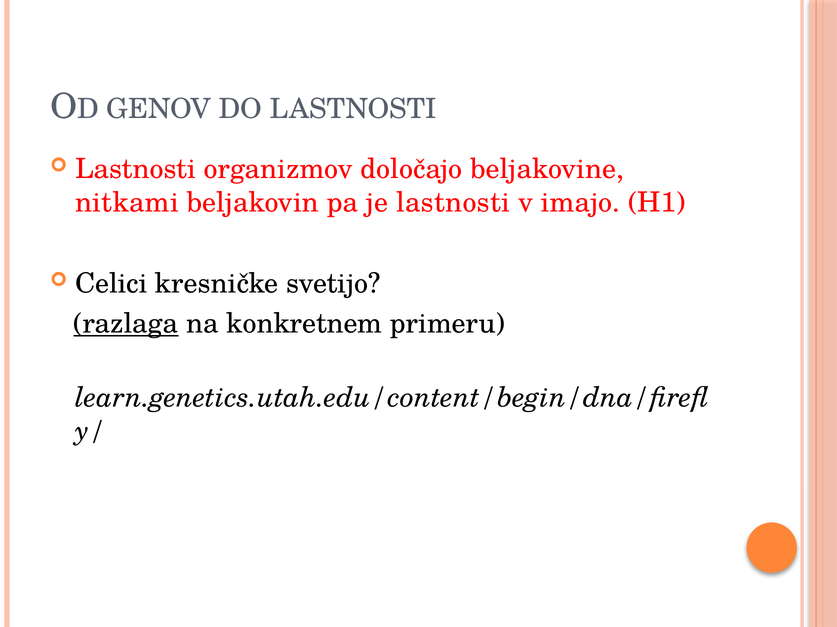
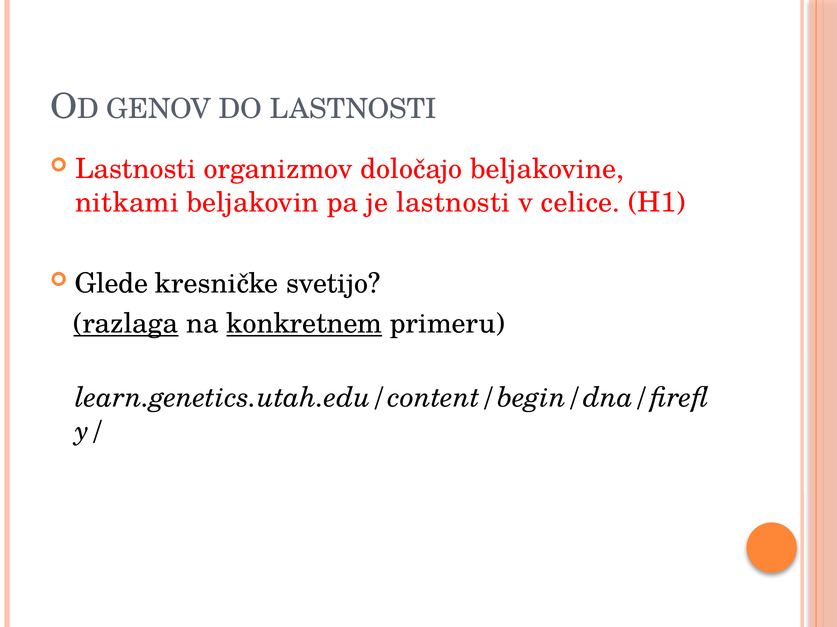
imajo: imajo -> celice (581, 203)
Celici: Celici -> Glede (111, 284)
konkretnem underline: none -> present (304, 324)
